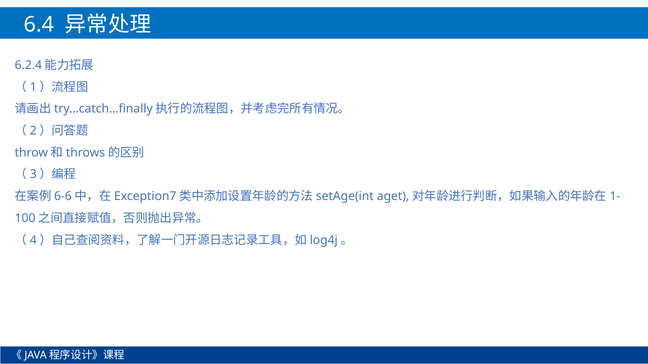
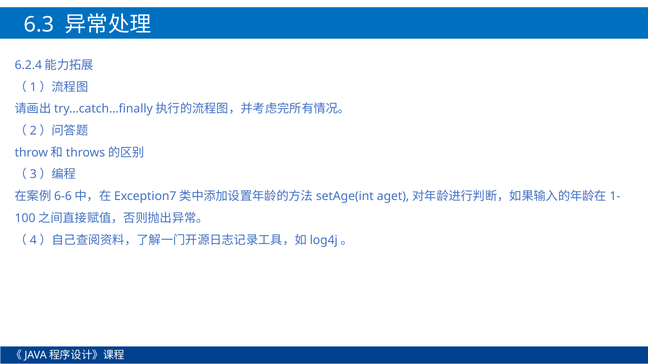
6.4: 6.4 -> 6.3 (39, 24)
